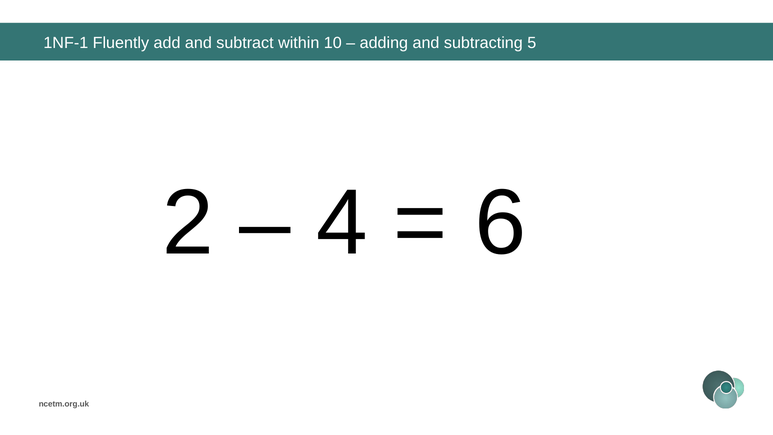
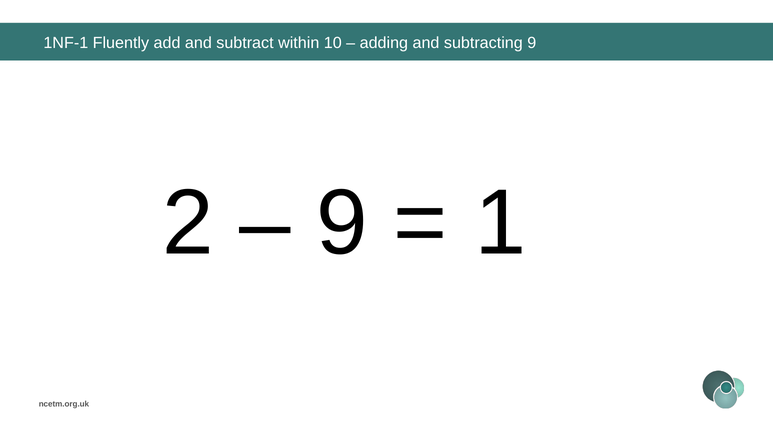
subtracting 5: 5 -> 9 (532, 43)
4: 4 -> 9 (342, 223)
6: 6 -> 1 (501, 223)
